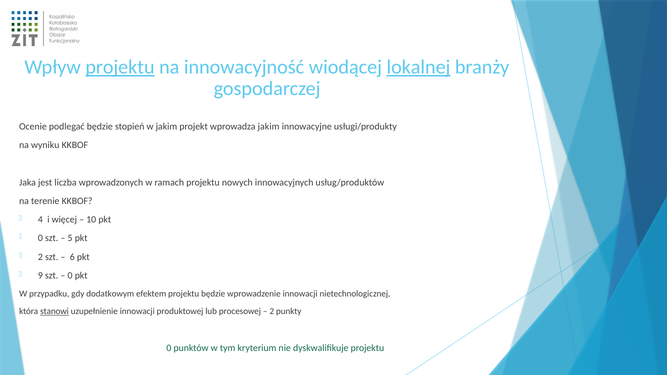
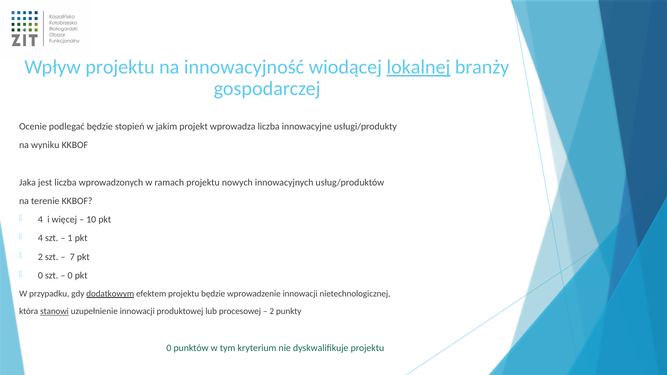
projektu underline: present -> none (120, 67)
wprowadza jakim: jakim -> liczba (269, 127)
0: 0 -> 4 (40, 238)
5: 5 -> 1 (70, 238)
6: 6 -> 7 (72, 257)
9: 9 -> 0 (40, 276)
dodatkowym underline: none -> present (110, 294)
